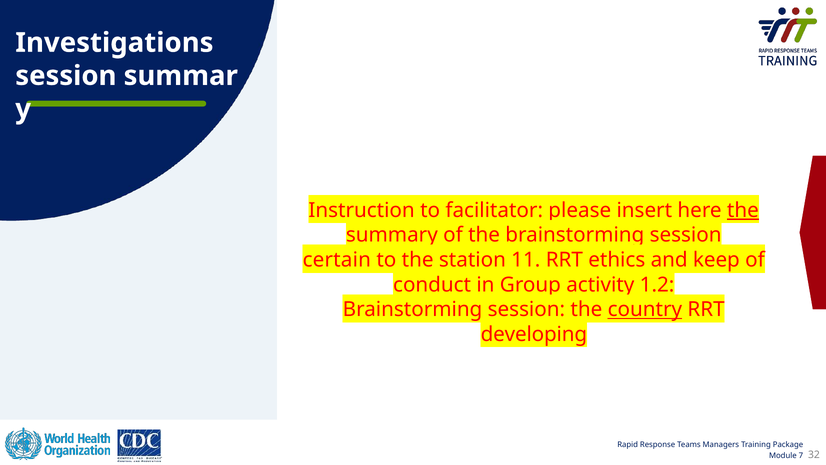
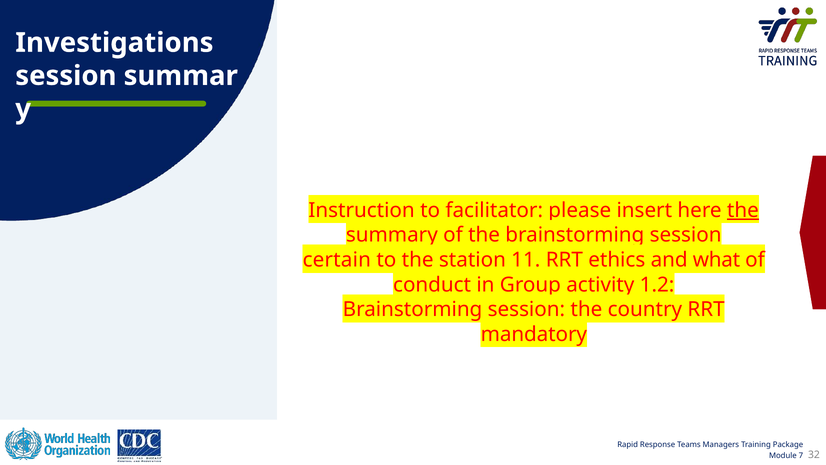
keep: keep -> what (716, 260)
country underline: present -> none (645, 309)
developing: developing -> mandatory (534, 334)
